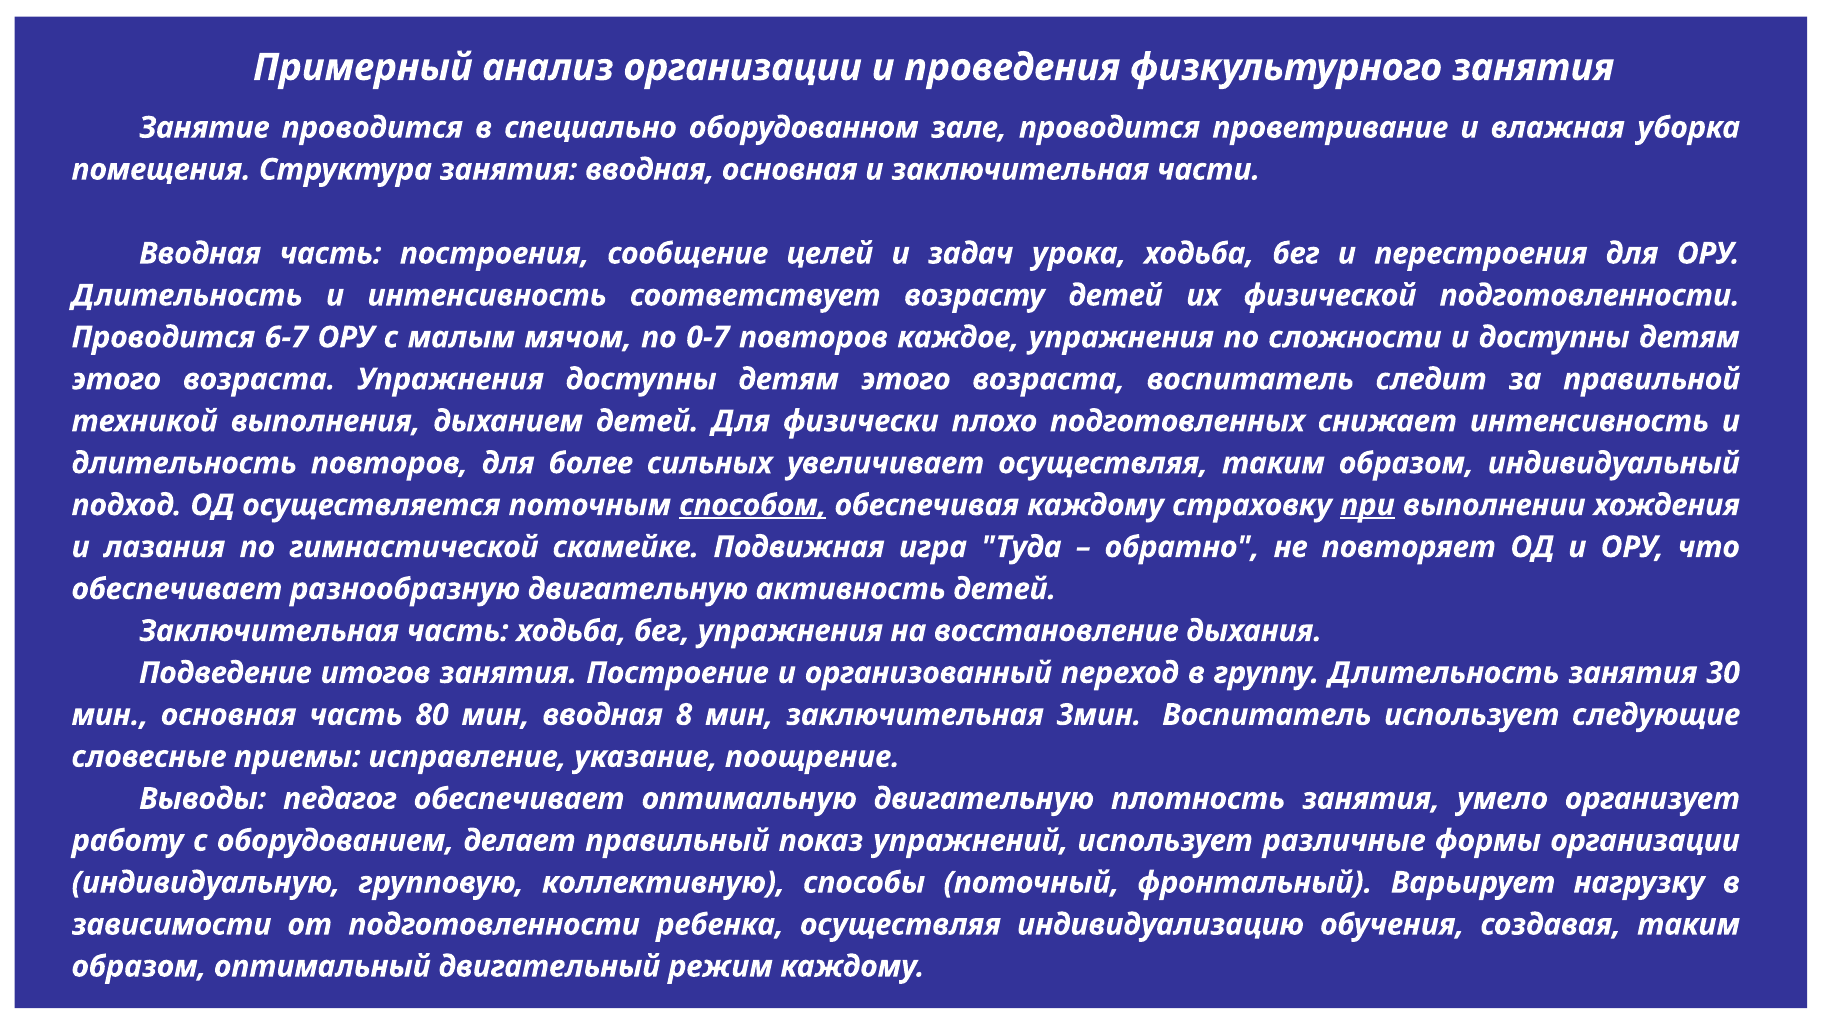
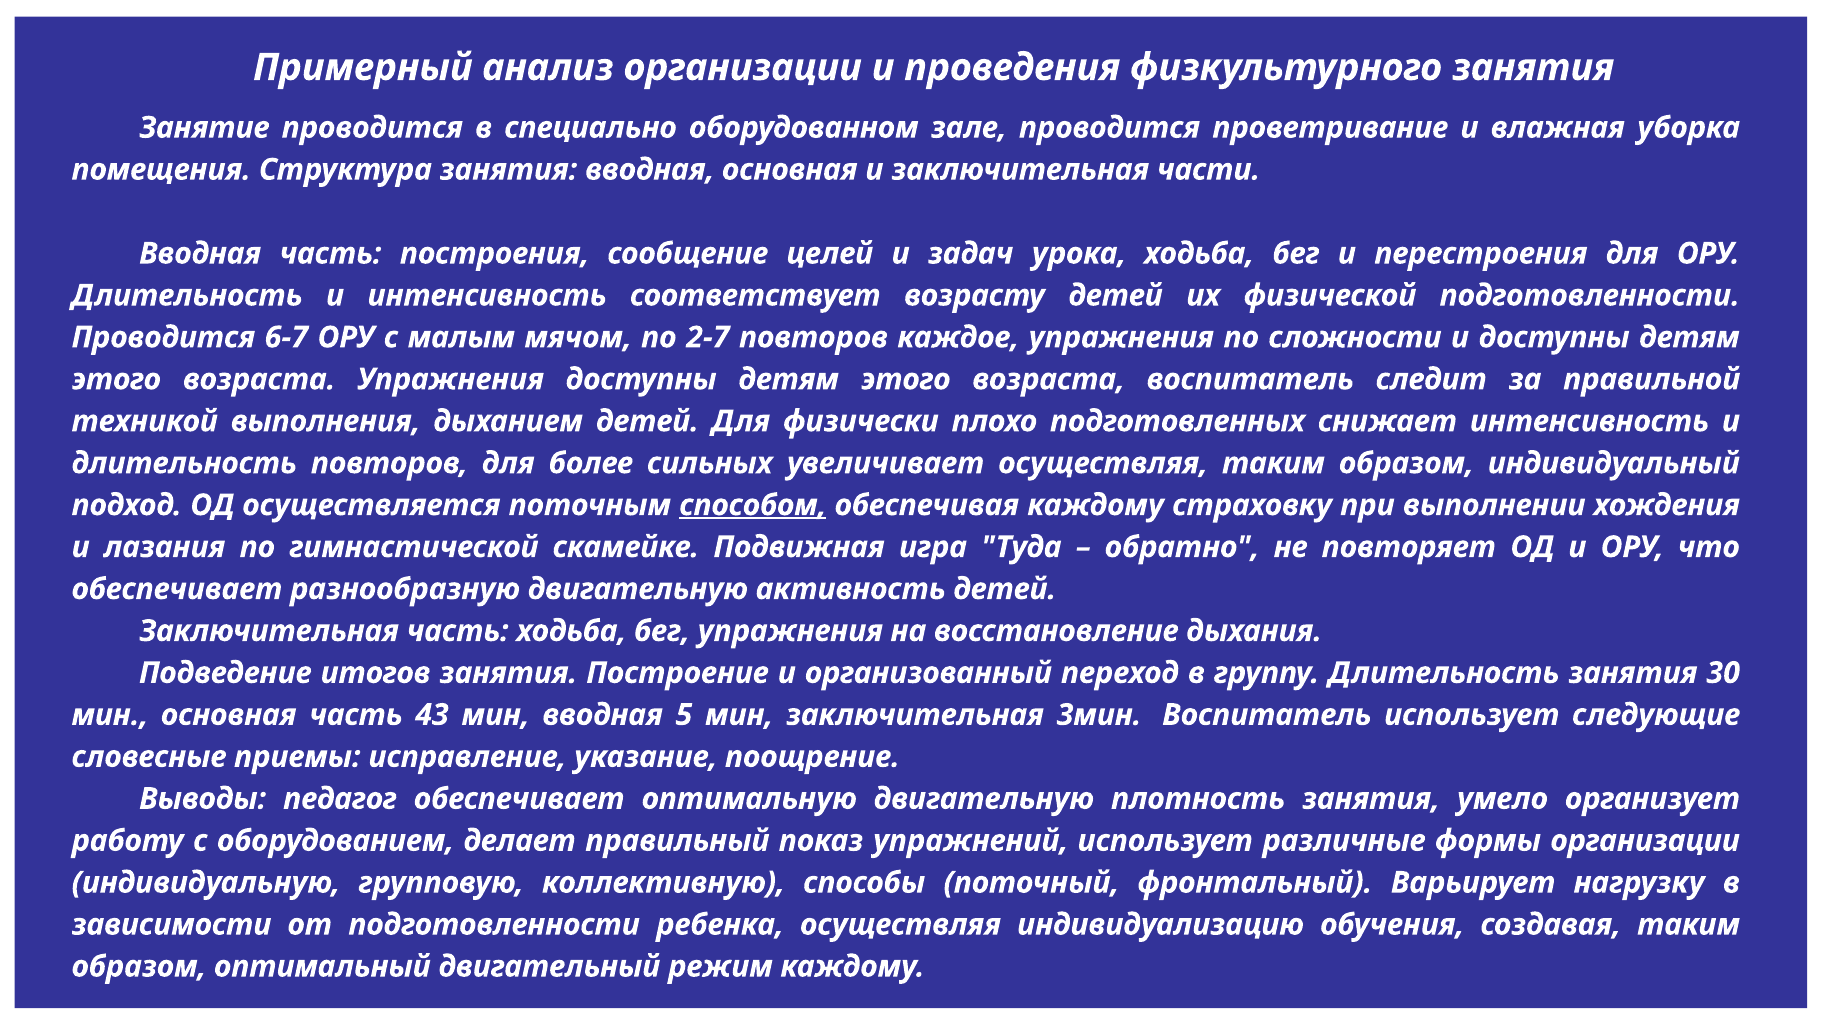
0-7: 0-7 -> 2-7 (708, 337)
при underline: present -> none (1367, 505)
80: 80 -> 43 (432, 715)
8: 8 -> 5 (684, 715)
